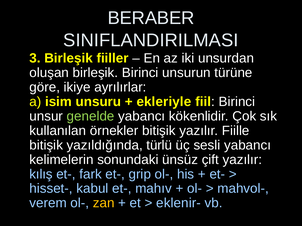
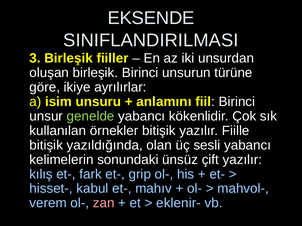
BERABER: BERABER -> EKSENDE (151, 18)
ekleriyle: ekleriyle -> anlamını (164, 102)
türlü: türlü -> olan (159, 145)
zan colour: yellow -> pink (104, 203)
